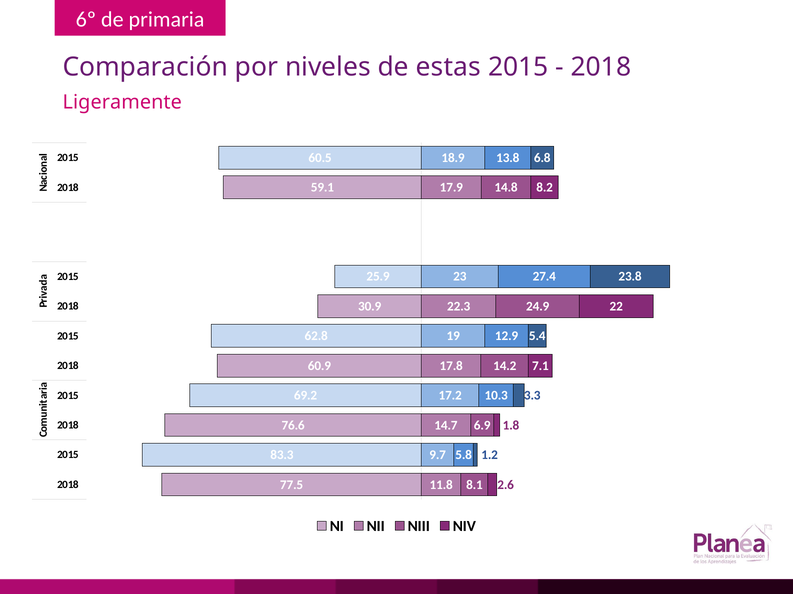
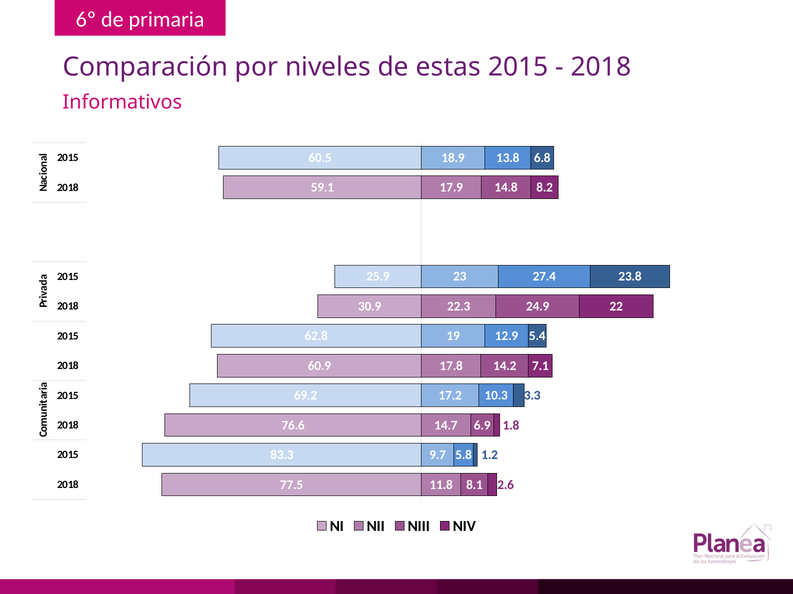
Ligeramente: Ligeramente -> Informativos (122, 102)
